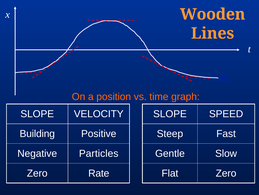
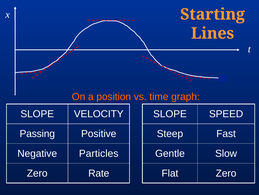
Wooden: Wooden -> Starting (213, 14)
Building: Building -> Passing (37, 133)
